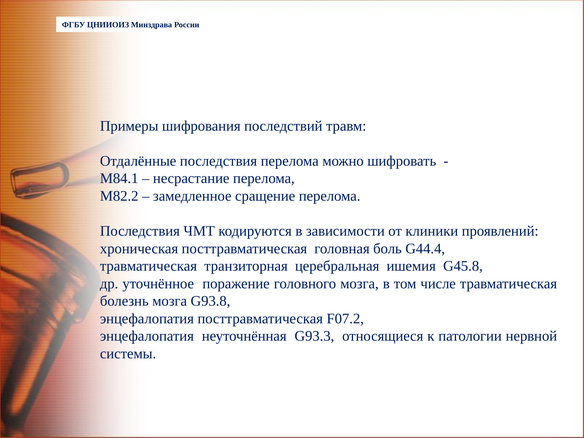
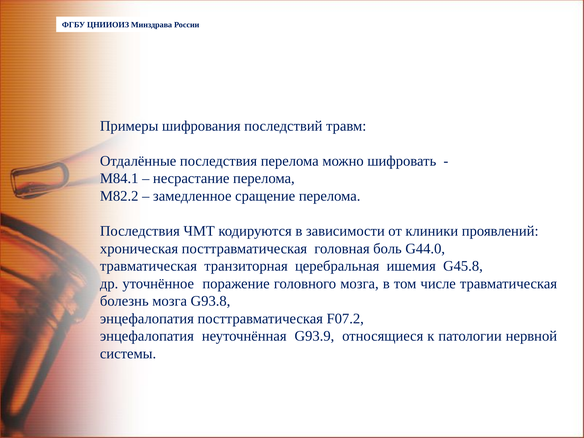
G44.4: G44.4 -> G44.0 (425, 249)
G93.3: G93.3 -> G93.9 (314, 336)
